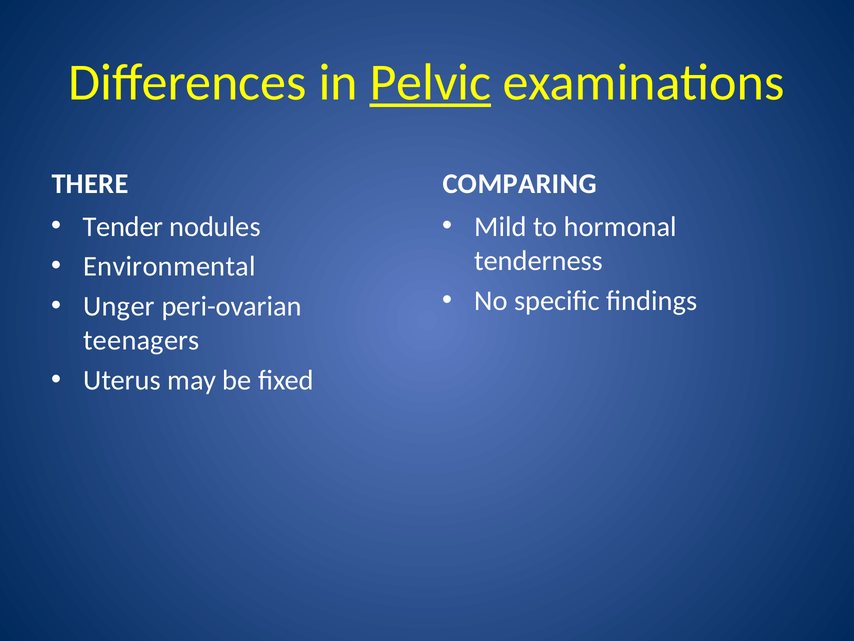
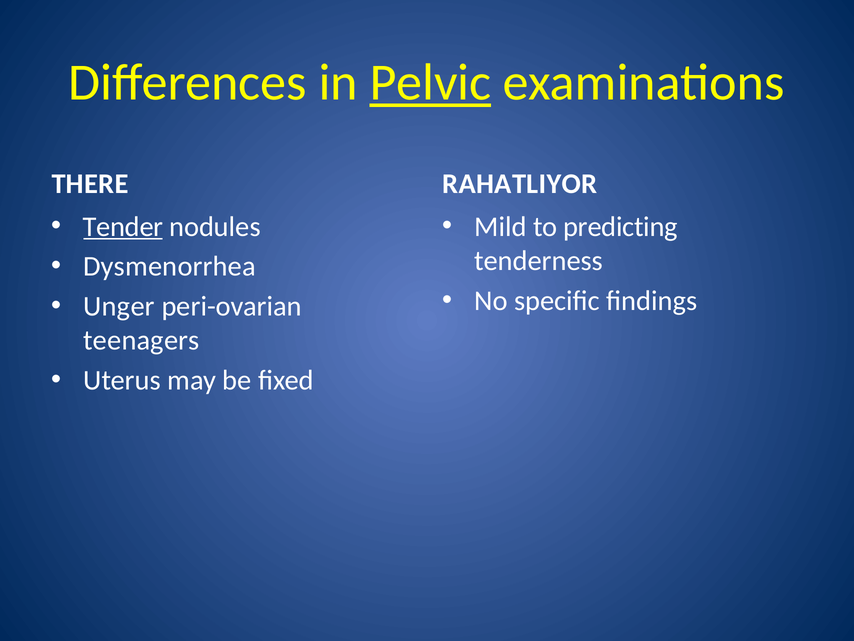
COMPARING: COMPARING -> RAHATLIYOR (520, 184)
Tender underline: none -> present (123, 226)
hormonal: hormonal -> predicting (620, 226)
Environmental: Environmental -> Dysmenorrhea (170, 266)
